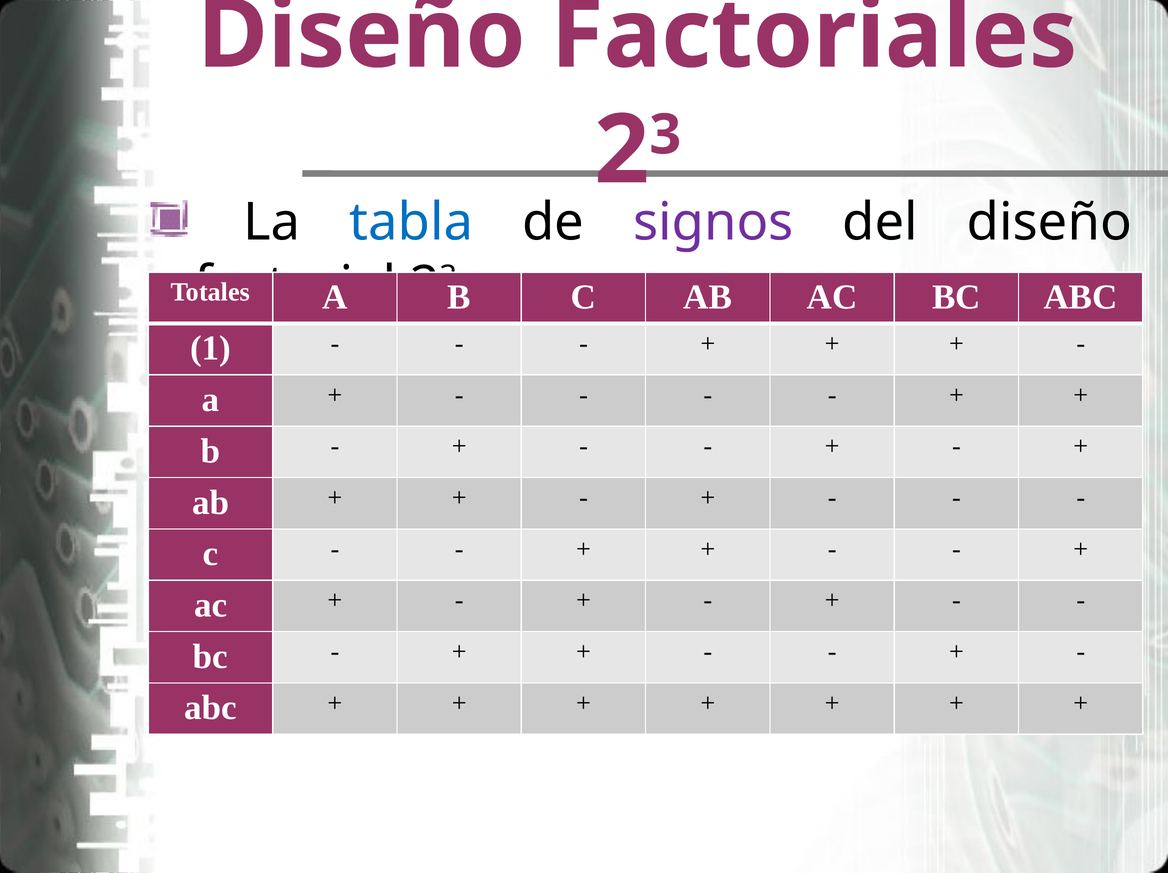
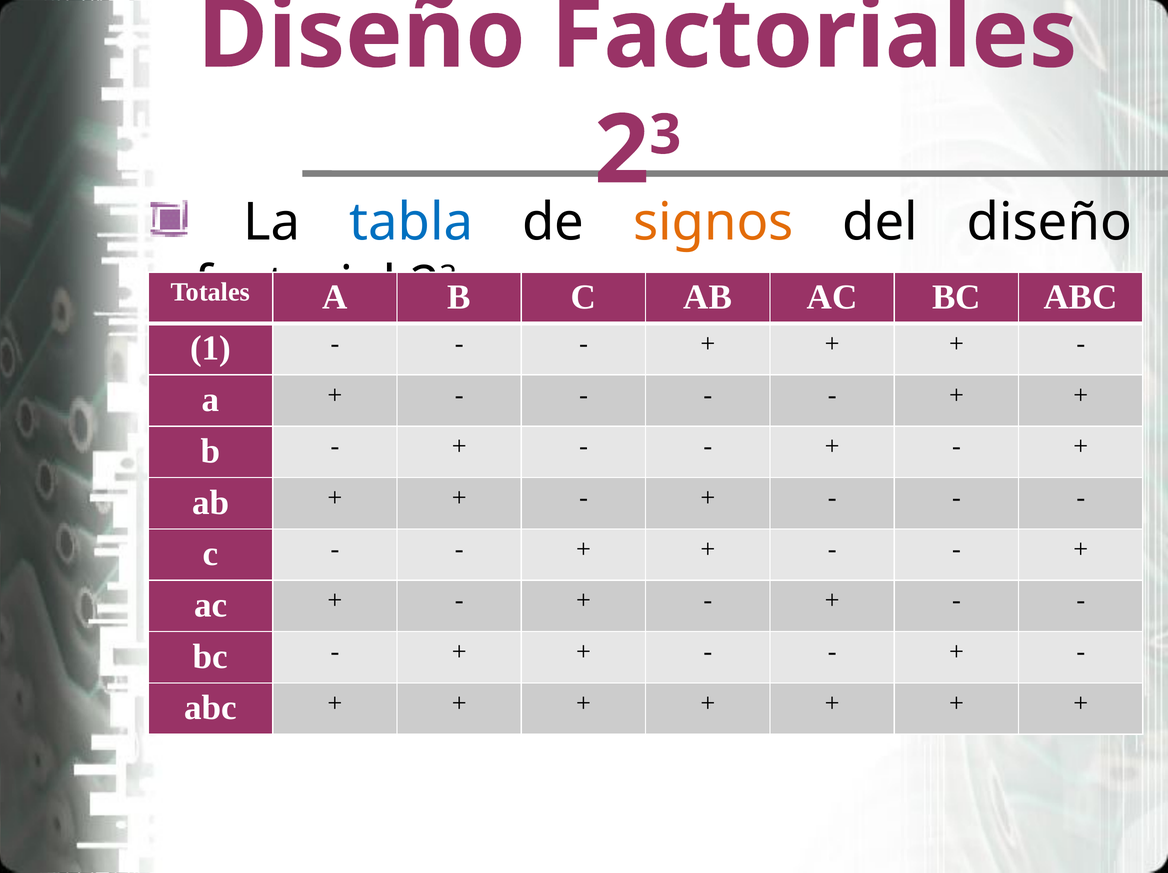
signos colour: purple -> orange (713, 222)
